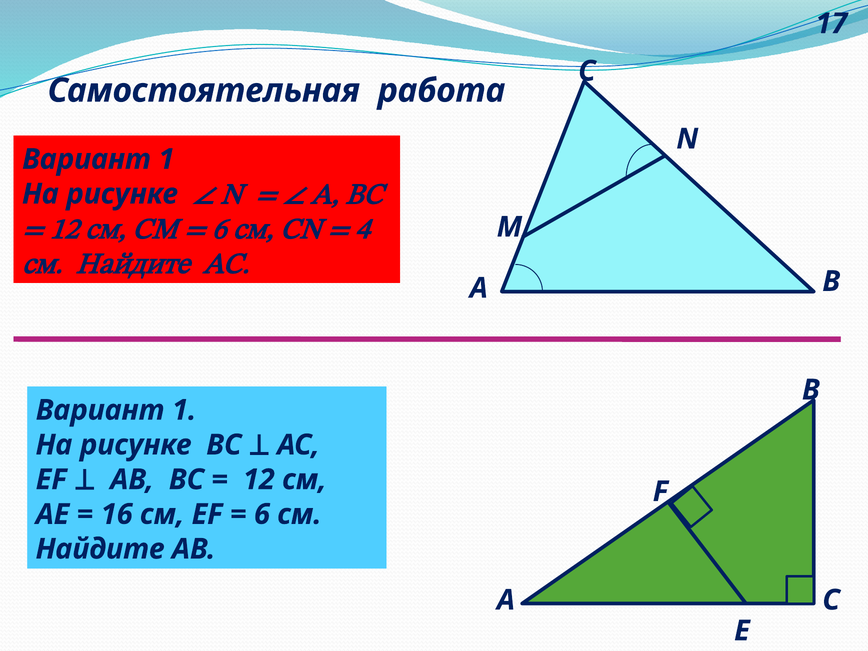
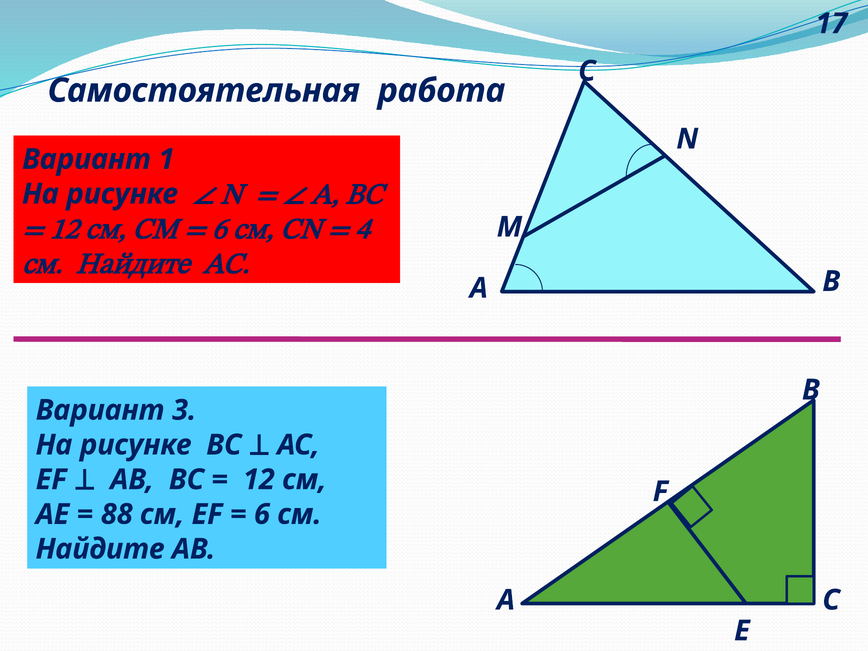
1: 1 -> 3 (184, 410)
16: 16 -> 88 (117, 514)
